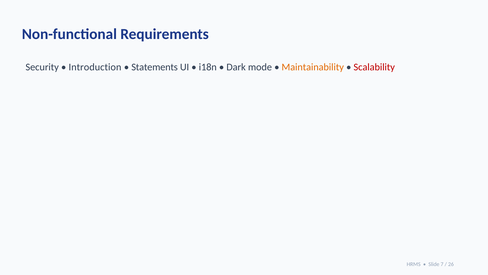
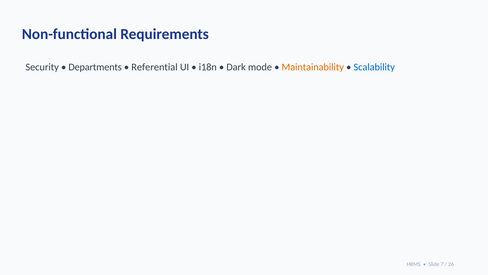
Introduction: Introduction -> Departments (95, 67)
Statements: Statements -> Referential (154, 67)
Scalability colour: red -> blue (374, 67)
